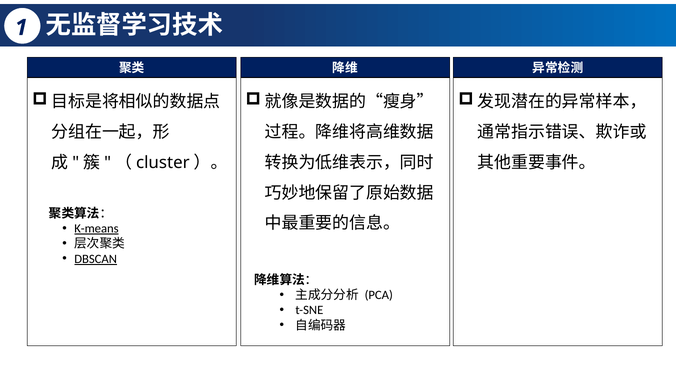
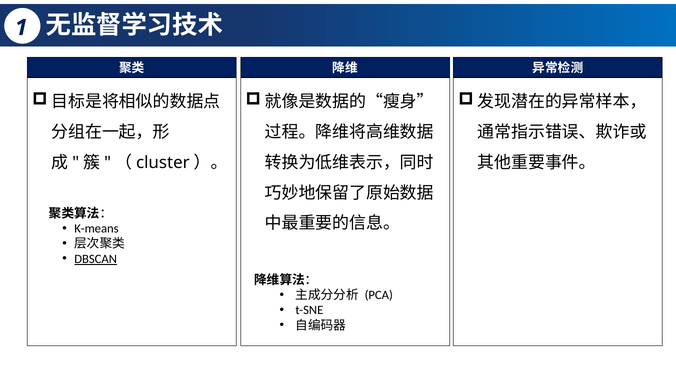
K-means underline: present -> none (96, 229)
